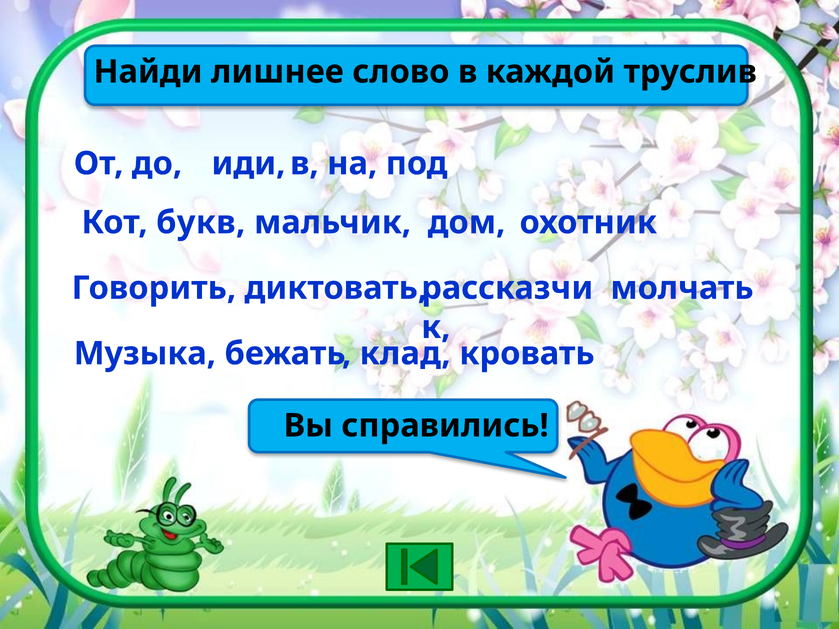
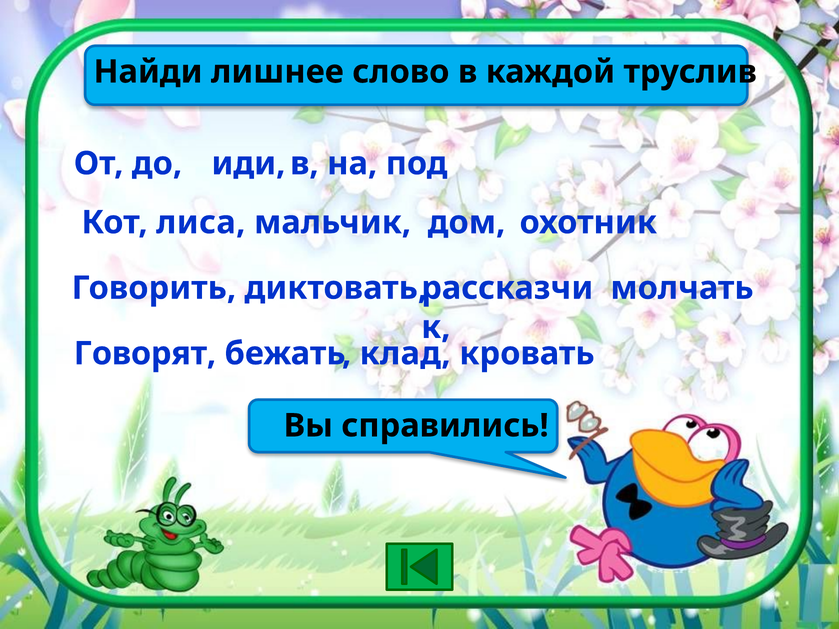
букв: букв -> лиса (201, 223)
Музыка: Музыка -> Говорят (145, 354)
